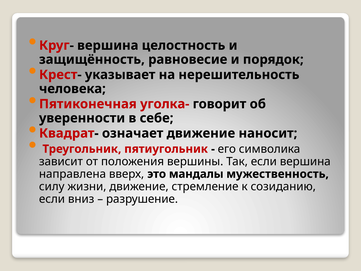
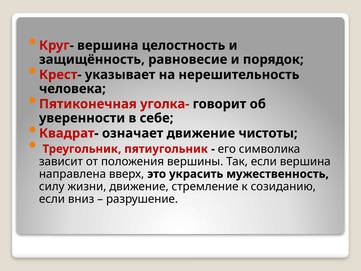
наносит: наносит -> чистоты (268, 133)
мандалы: мандалы -> украсить (196, 174)
